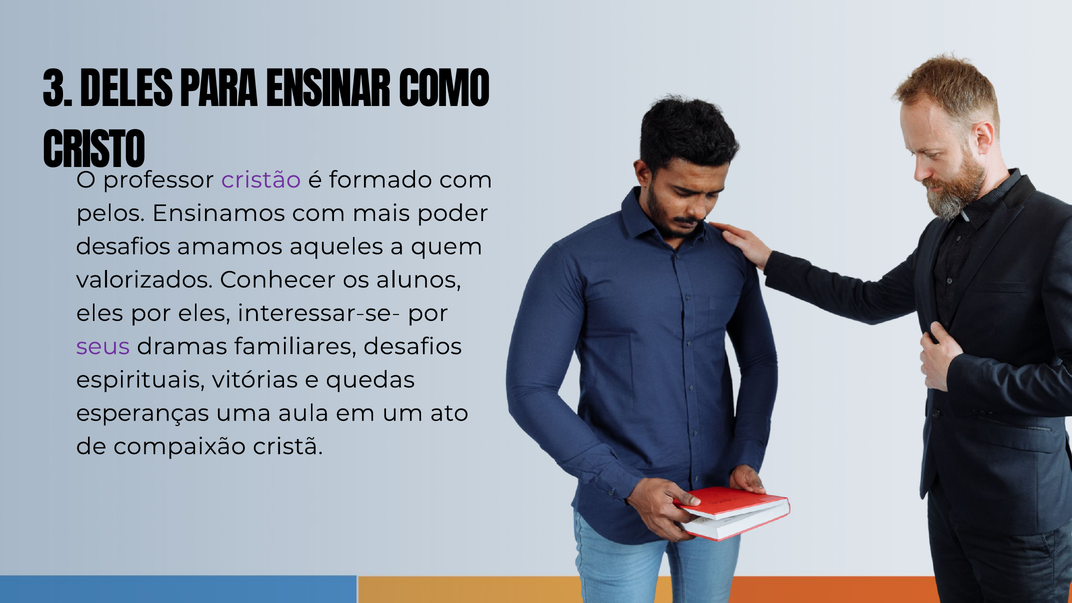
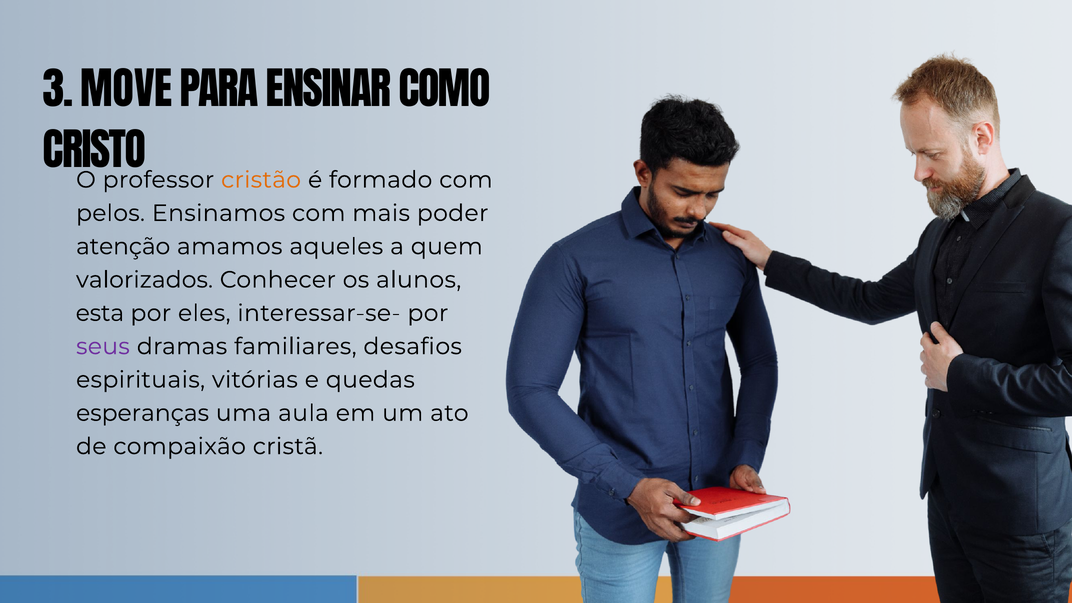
DELES: DELES -> MOVE (126, 92)
cristão colour: purple -> orange (261, 180)
desafios: desafios -> atenção (123, 246)
eles: eles -> esta (100, 313)
